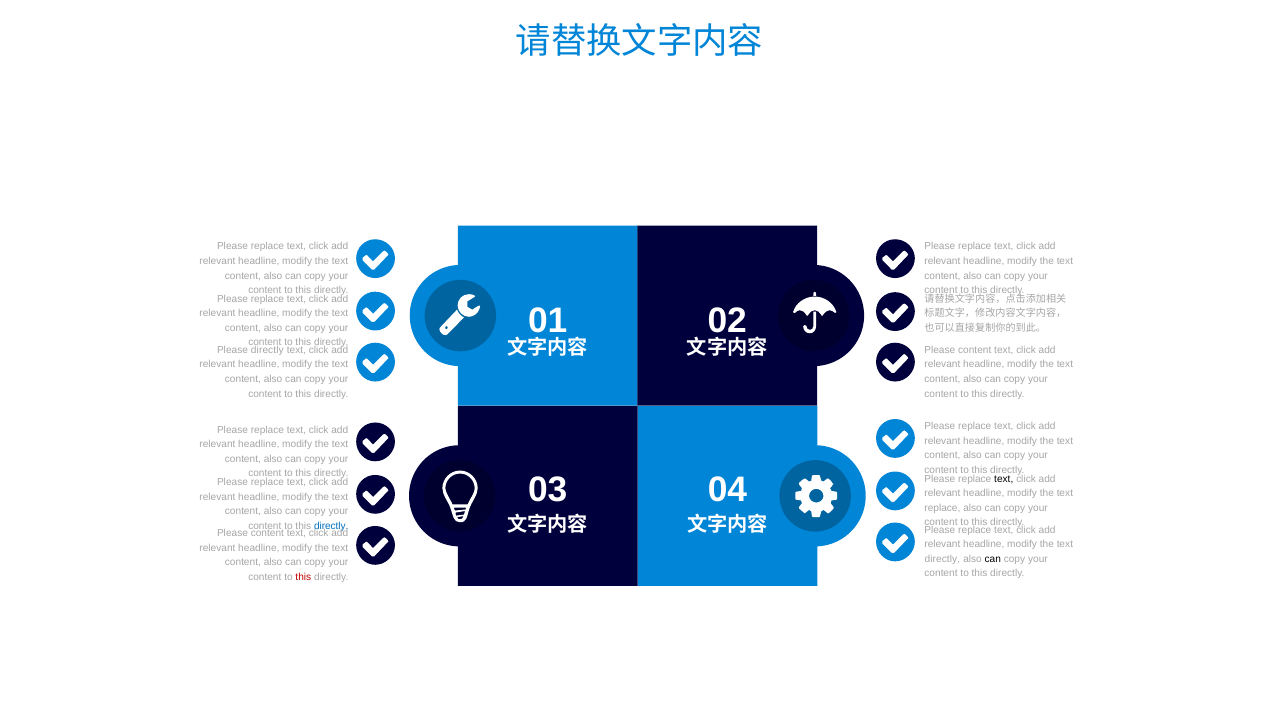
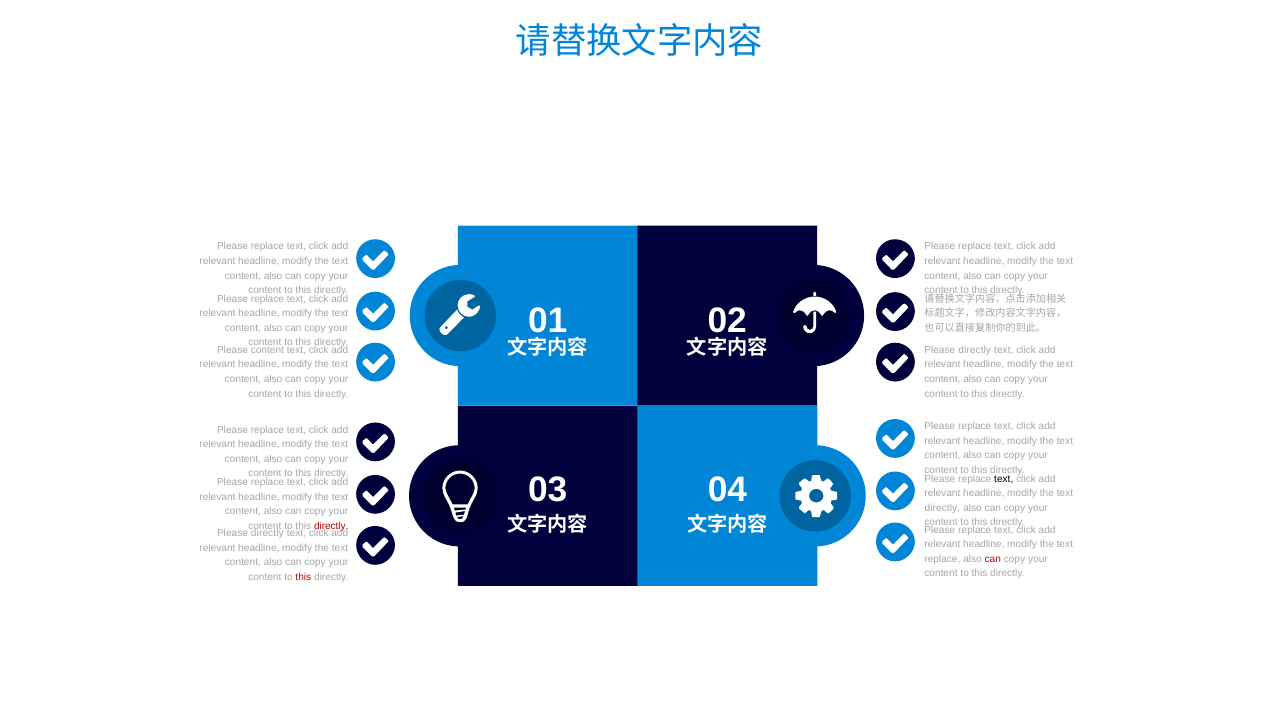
Please directly: directly -> content (267, 350)
content: content -> directly (975, 350)
replace: replace -> directly (942, 508)
directly colour: blue -> red (331, 525)
content: content -> directly (267, 533)
directly: directly -> replace (942, 559)
can colour: black -> red (993, 559)
